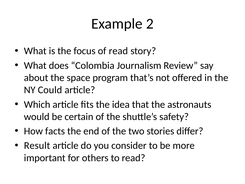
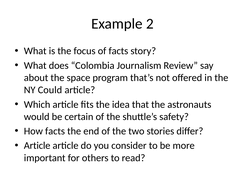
of read: read -> facts (118, 51)
Result: Result -> Article (37, 145)
